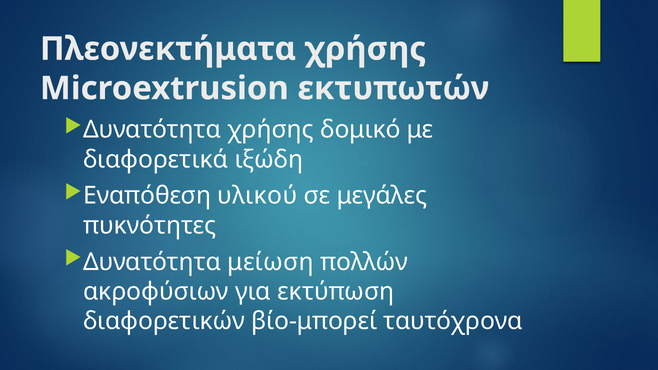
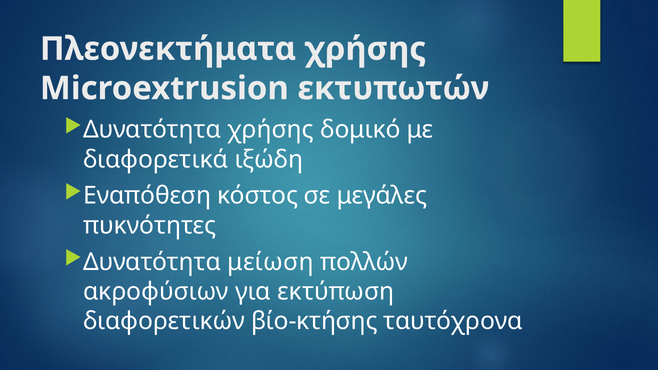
υλικού: υλικού -> κόστος (258, 196)
βίο-μπορεί: βίο-μπορεί -> βίο-κτήσης (314, 321)
